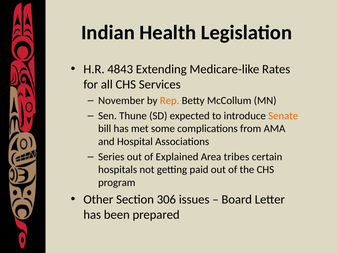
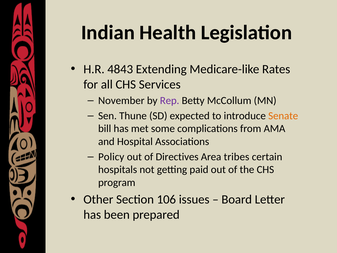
Rep colour: orange -> purple (170, 100)
Series: Series -> Policy (111, 157)
Explained: Explained -> Directives (177, 157)
306: 306 -> 106 (166, 199)
